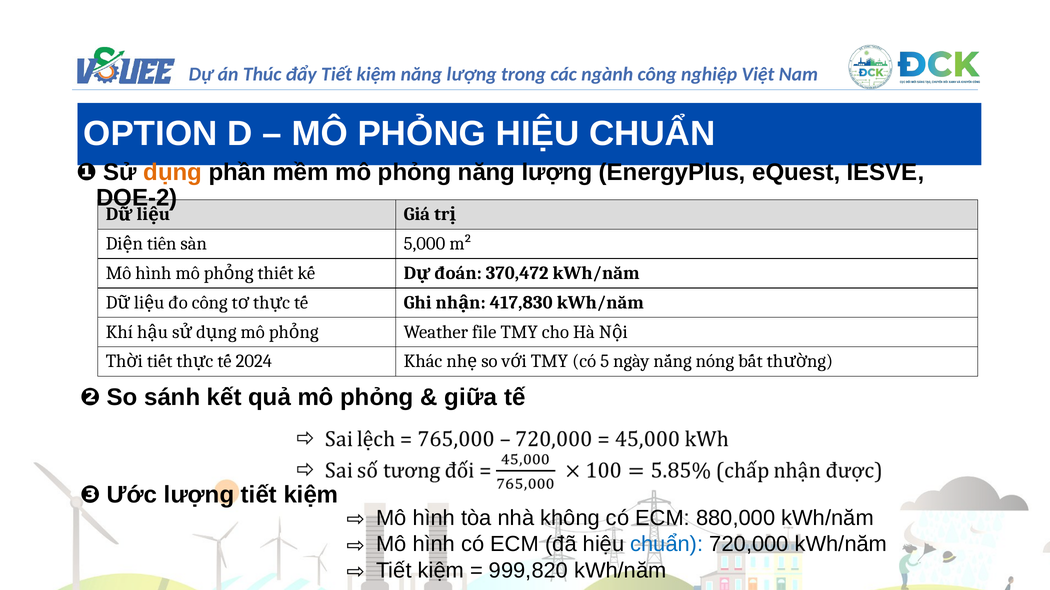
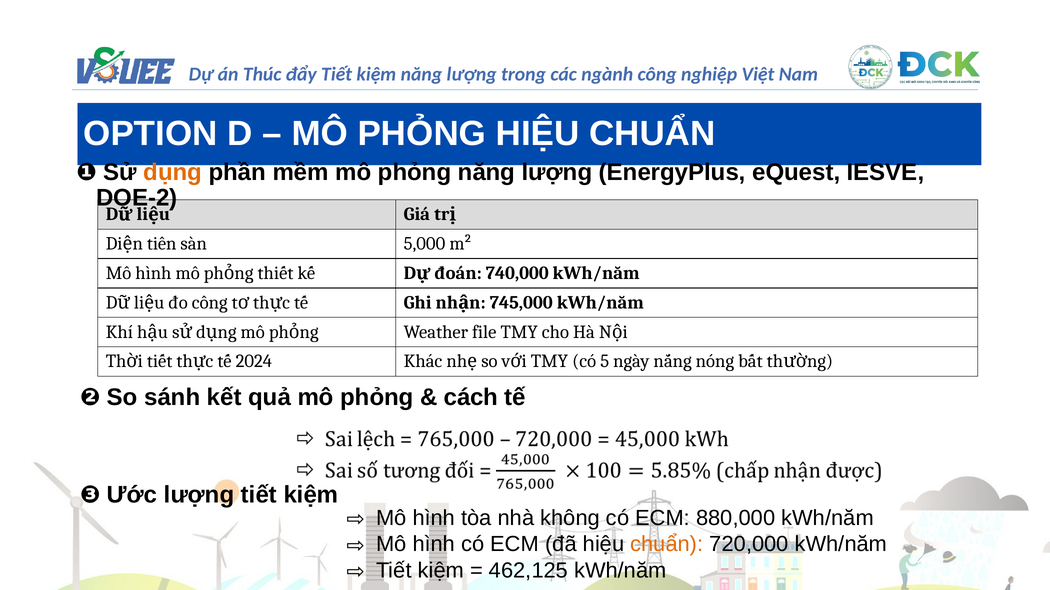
370,472: 370,472 -> 740,000 (517, 273)
417,830: 417,830 -> 745,000 (521, 303)
giữa: giữa -> cách (471, 398)
chuẩn colour: blue -> orange (667, 545)
999,820: 999,820 -> 462,125 (528, 571)
